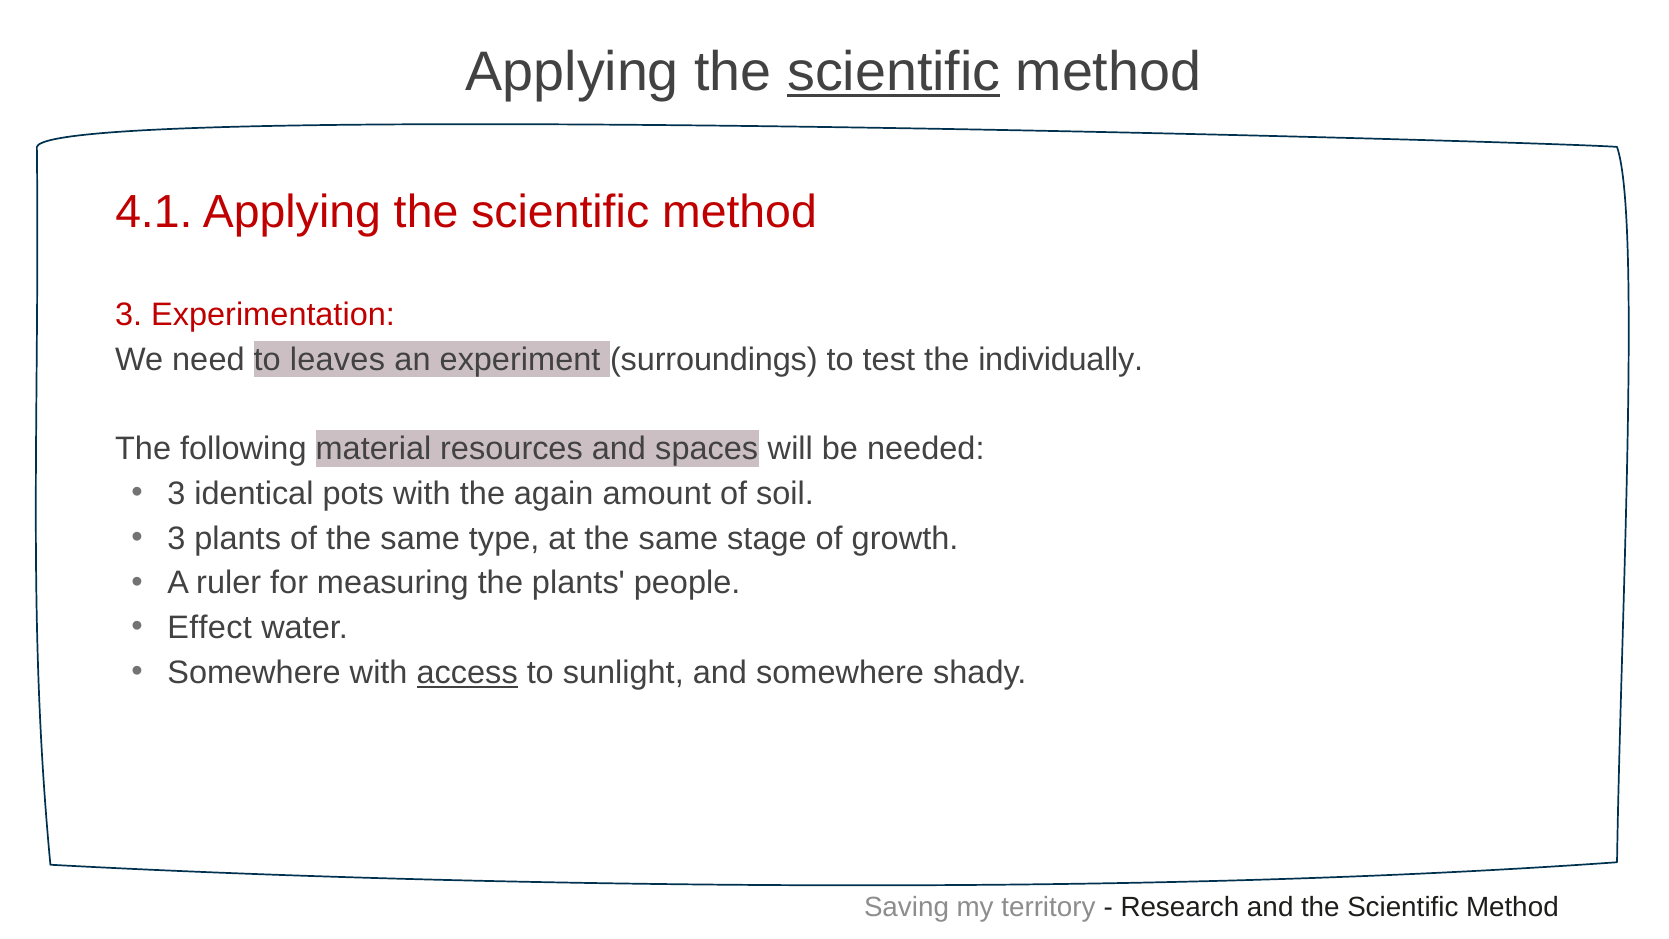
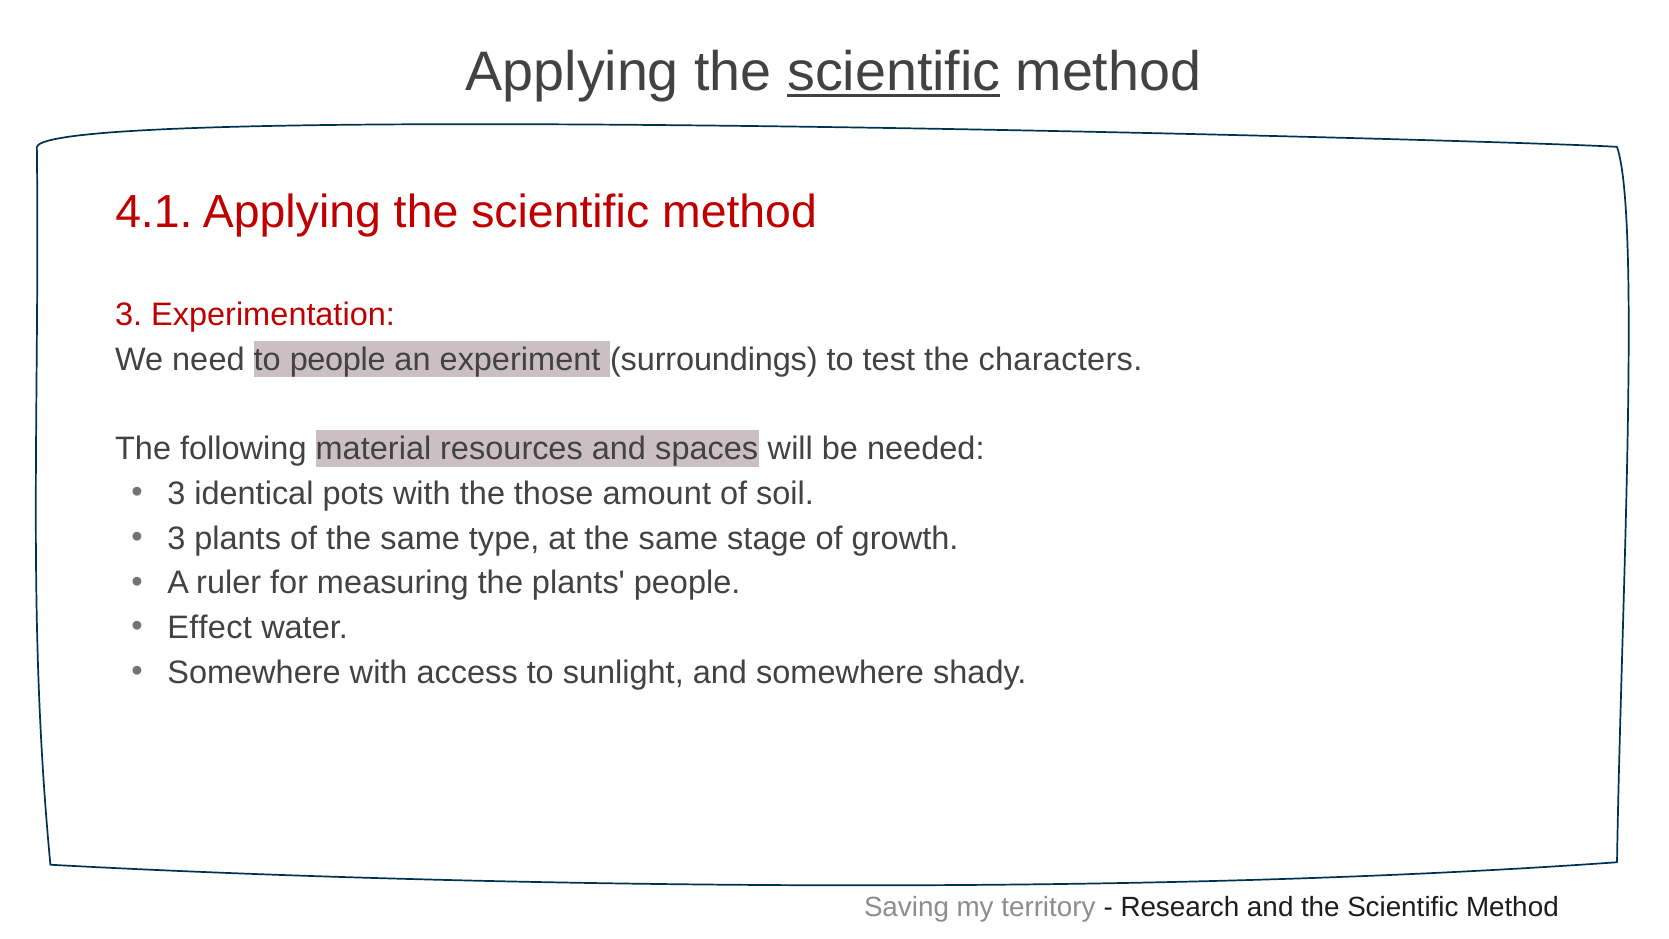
to leaves: leaves -> people (338, 359)
individually: individually -> characters (1060, 359)
again: again -> those (554, 494)
access underline: present -> none (467, 673)
